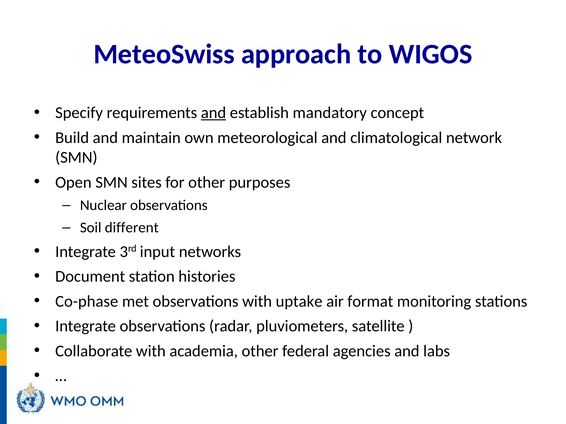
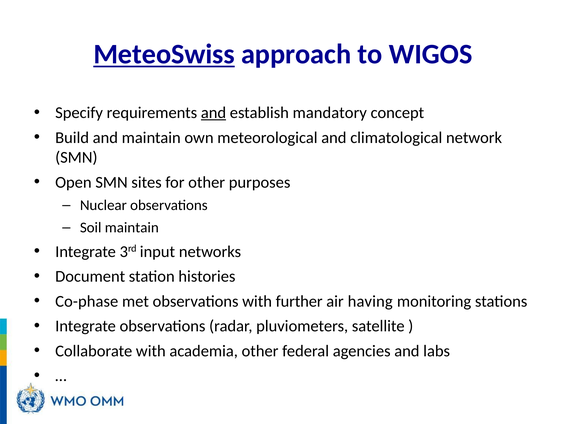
MeteoSwiss underline: none -> present (164, 54)
Soil different: different -> maintain (132, 228)
uptake: uptake -> further (299, 302)
format: format -> having (370, 302)
